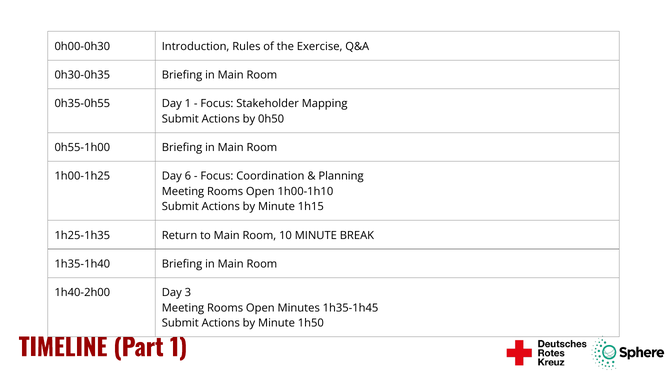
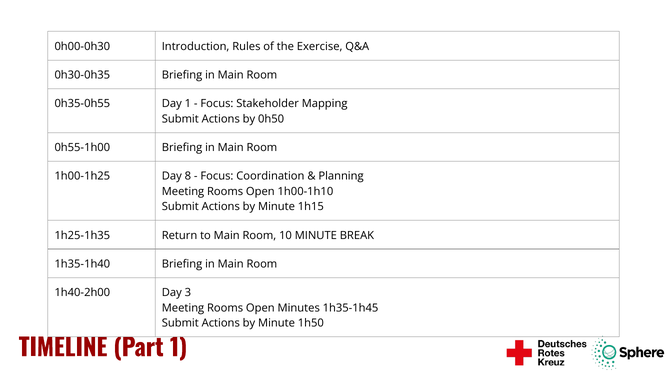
6: 6 -> 8 (188, 176)
